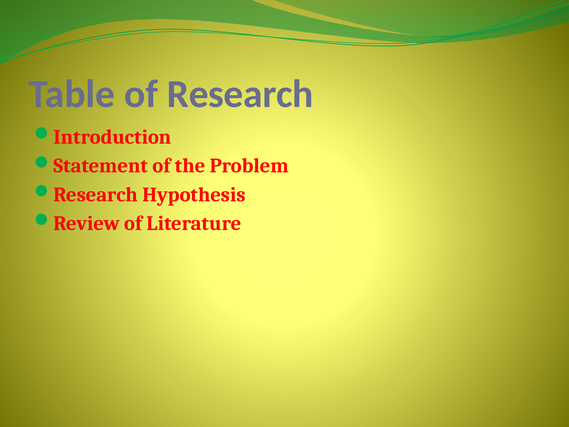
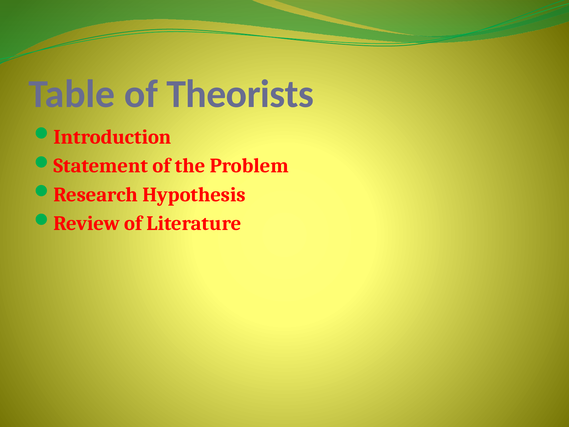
of Research: Research -> Theorists (240, 94)
